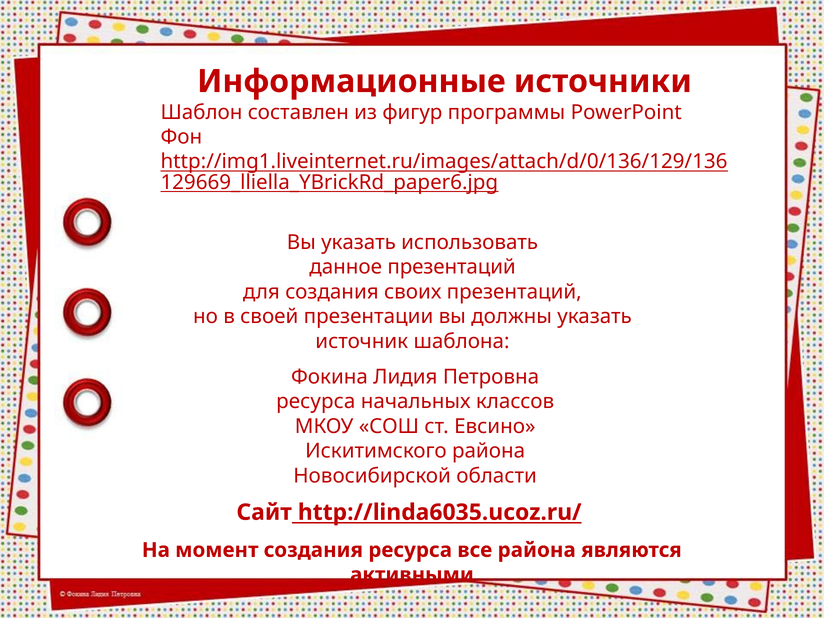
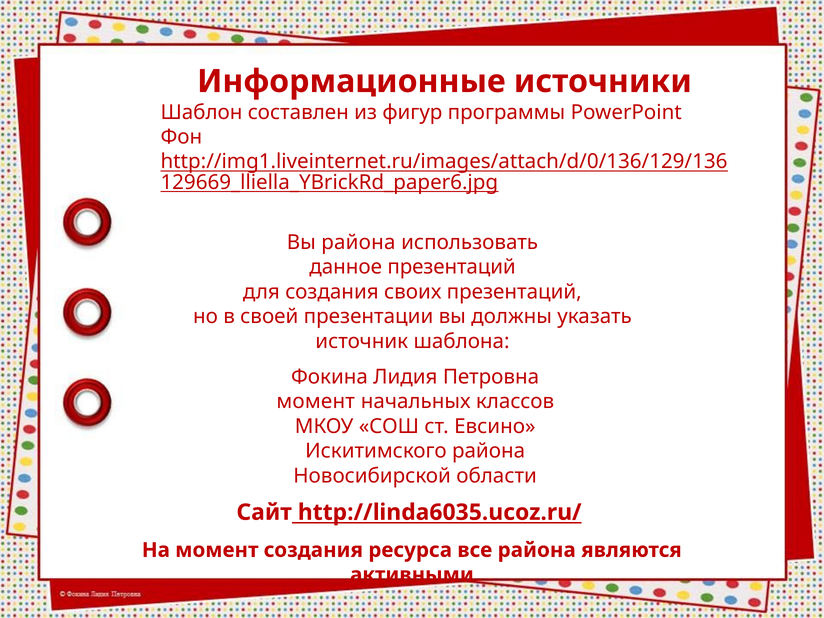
Вы указать: указать -> района (358, 242)
ресурса: ресурса -> момент (316, 402)
